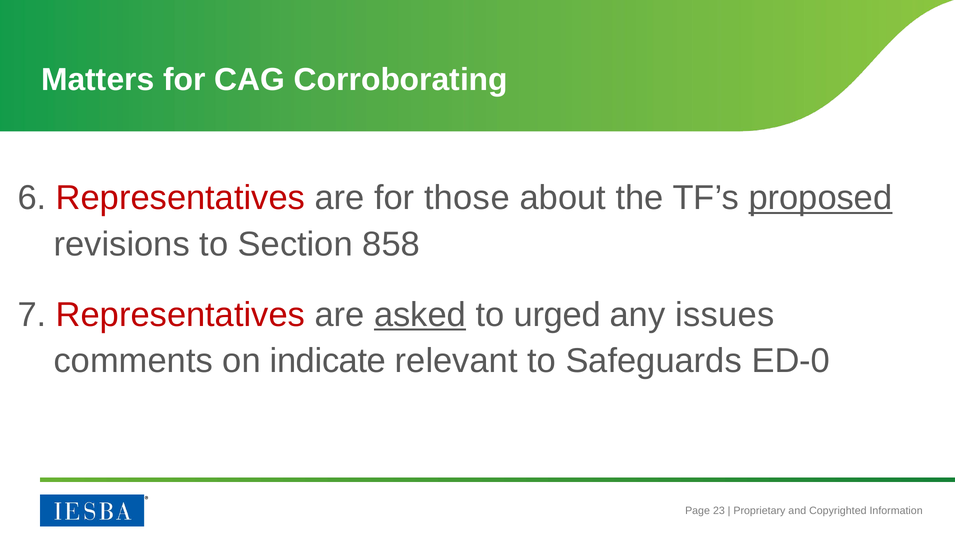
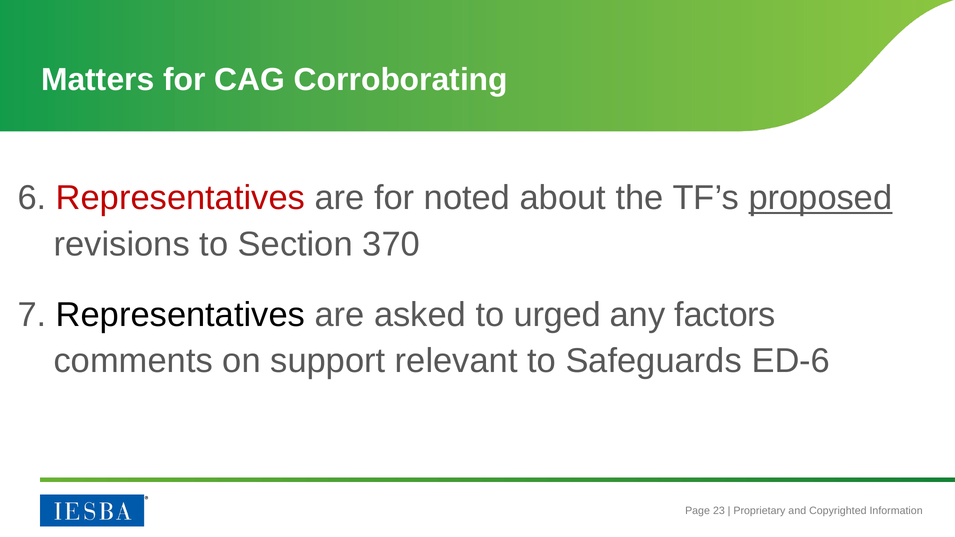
those: those -> noted (467, 198)
858: 858 -> 370 (391, 244)
Representatives colour: red -> black (180, 315)
asked underline: present -> none (420, 315)
issues: issues -> factors (725, 315)
indicate: indicate -> support (328, 361)
ED-0: ED-0 -> ED-6 (791, 361)
